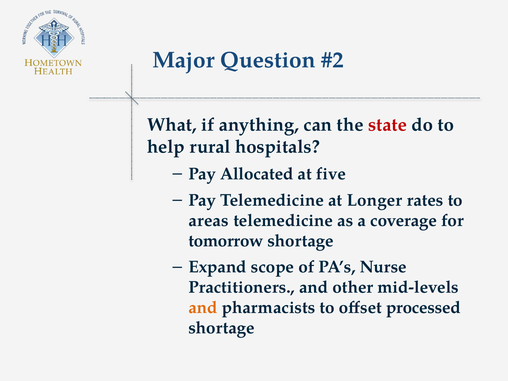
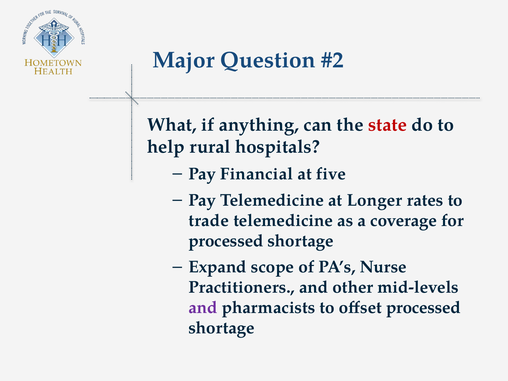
Allocated: Allocated -> Financial (257, 174)
areas: areas -> trade (209, 220)
tomorrow: tomorrow -> processed (226, 241)
and colour: orange -> purple (203, 308)
